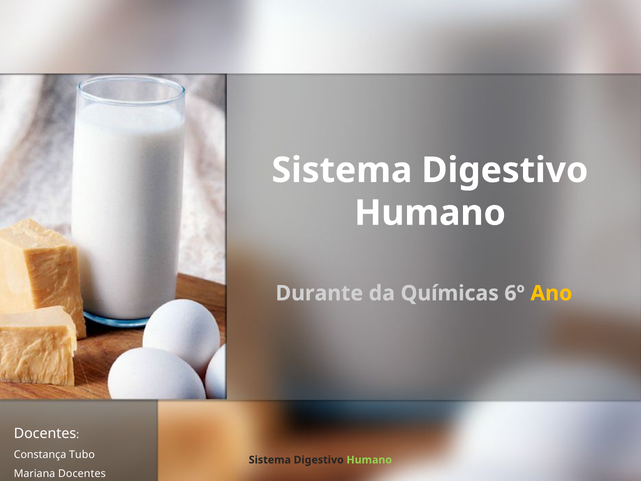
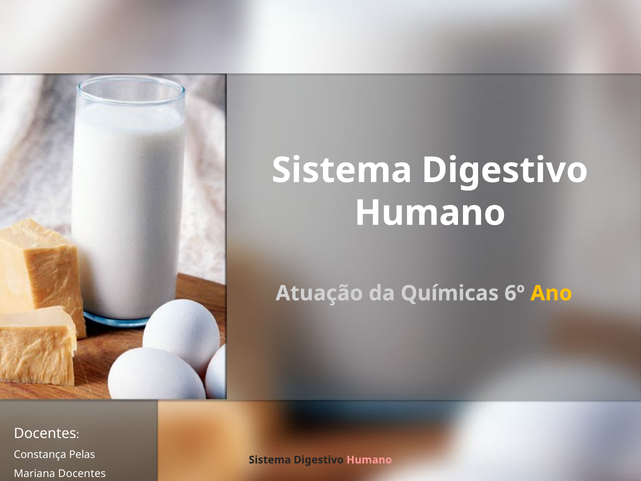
Durante: Durante -> Atuação (319, 293)
Tubo: Tubo -> Pelas (82, 454)
Humano colour: light green -> pink (369, 460)
